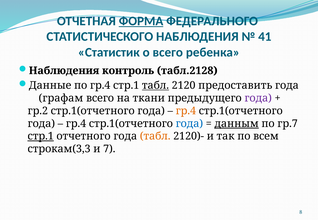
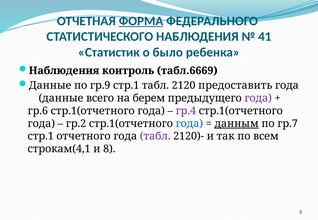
о всего: всего -> было (168, 52)
табл.2128: табл.2128 -> табл.6669 (187, 71)
по гр.4: гр.4 -> гр.9 (100, 85)
табл underline: present -> none (155, 85)
графам: графам -> данные (61, 98)
ткани: ткани -> берем (149, 98)
гр.2: гр.2 -> гр.6 (38, 111)
гр.4 colour: orange -> purple (186, 111)
гр.4: гр.4 -> гр.2 (76, 124)
стр.1 underline: present -> none (41, 136)
табл colour: orange -> purple (155, 136)
строкам(3,3: строкам(3,3 -> строкам(4,1 (59, 149)
и 7: 7 -> 8 (109, 149)
